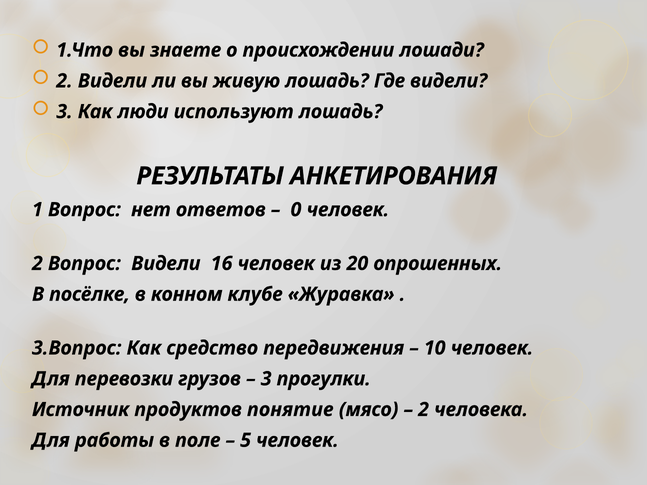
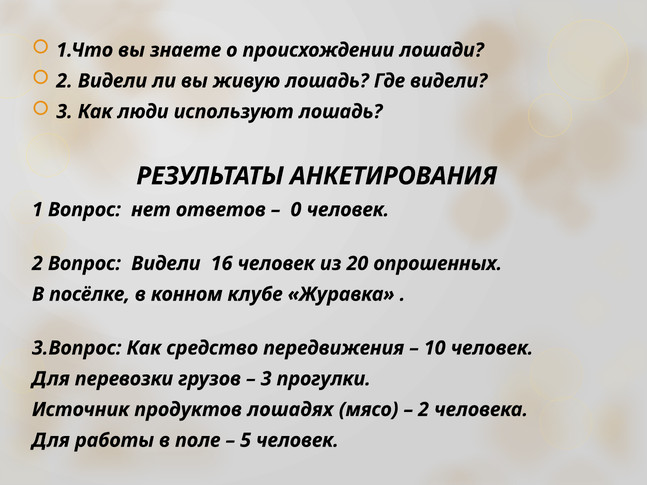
понятие: понятие -> лошадях (290, 410)
